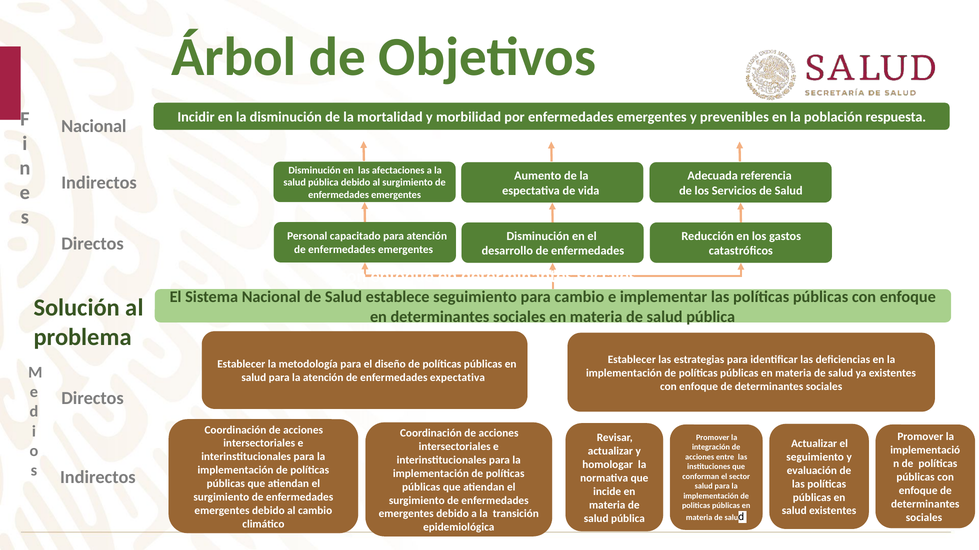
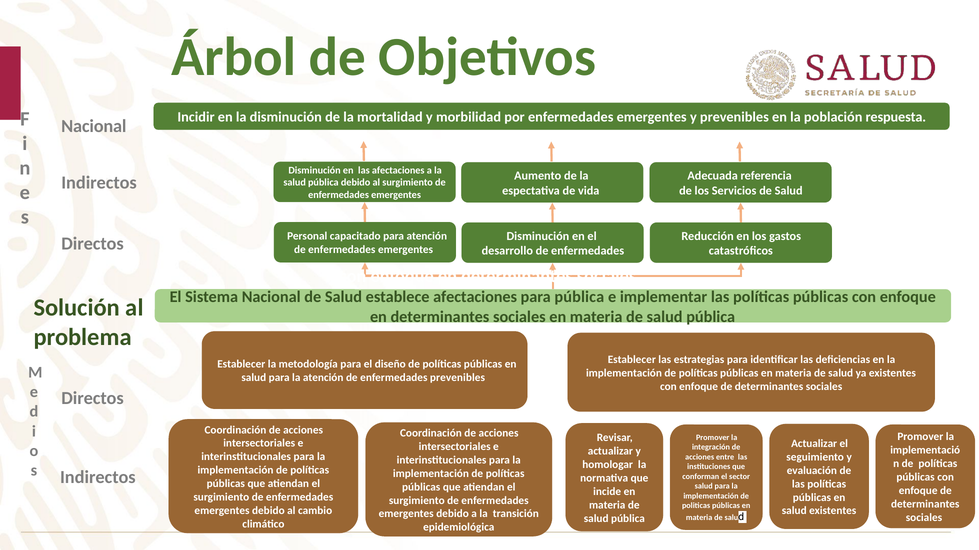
establece seguimiento: seguimiento -> afectaciones (475, 297)
para cambio: cambio -> pública (579, 297)
enfermedades expectativa: expectativa -> prevenibles (458, 378)
